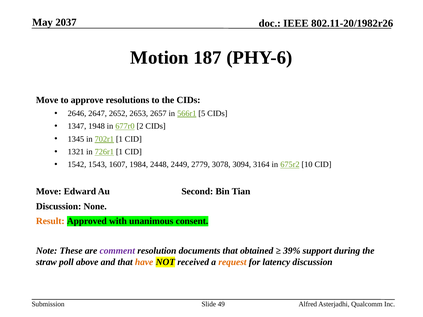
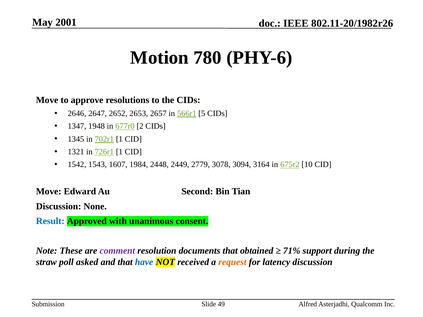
2037: 2037 -> 2001 (66, 22)
187: 187 -> 780 (208, 58)
Result colour: orange -> blue (50, 221)
39%: 39% -> 71% (292, 251)
above: above -> asked (87, 262)
have colour: orange -> blue (144, 262)
